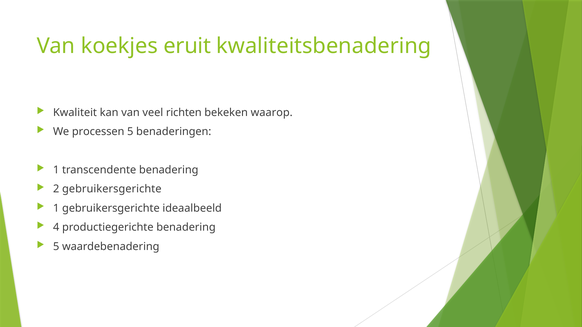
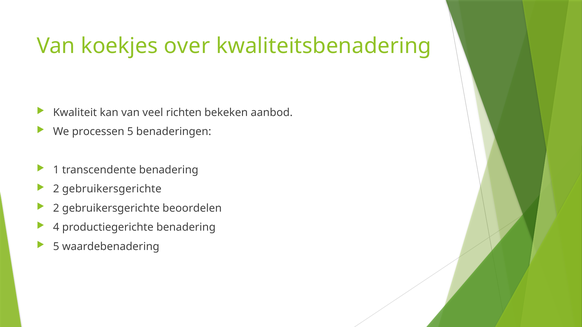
eruit: eruit -> over (187, 46)
waarop: waarop -> aanbod (272, 113)
1: 1 -> 2 (56, 208)
ideaalbeeld: ideaalbeeld -> beoordelen (192, 208)
